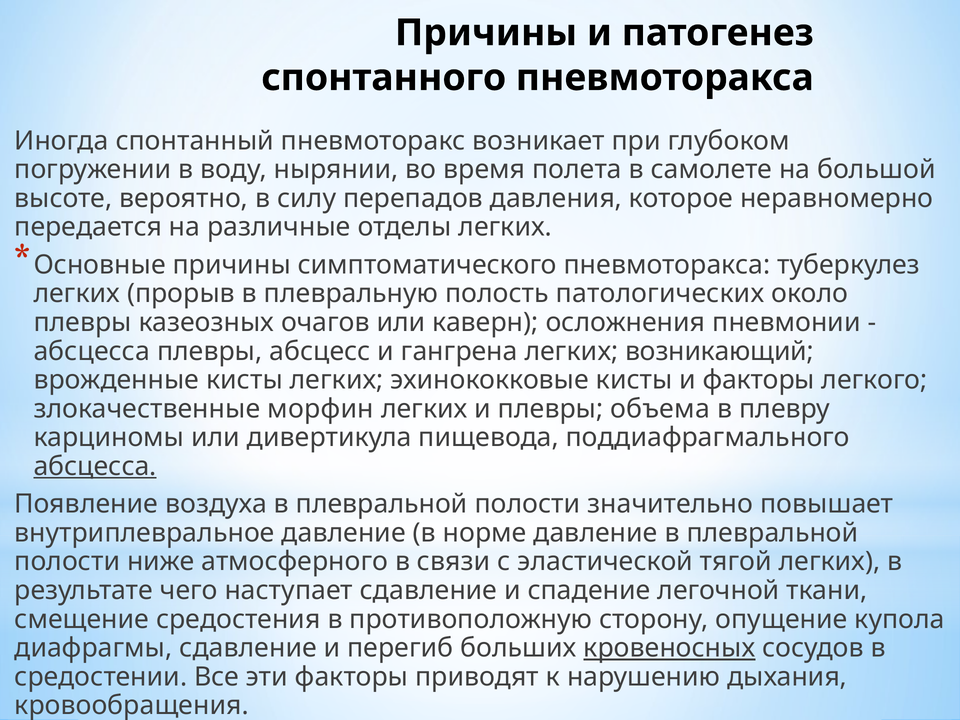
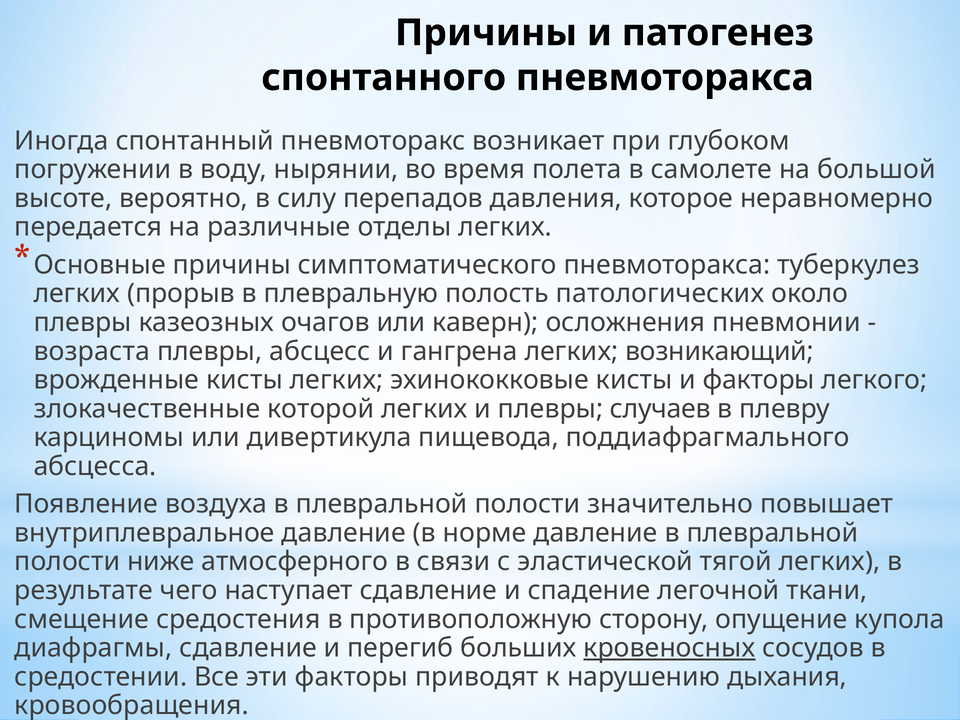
абсцесса: абсцесса -> возраста (92, 351)
морфин: морфин -> которой (321, 409)
объема: объема -> случаев (660, 409)
абсцесса underline: present -> none (95, 466)
